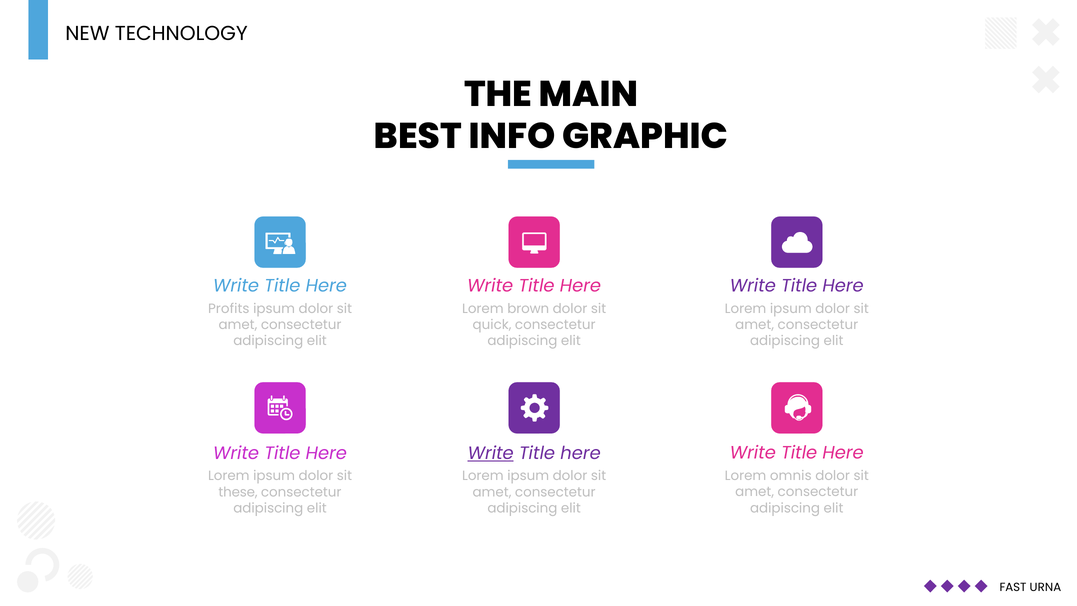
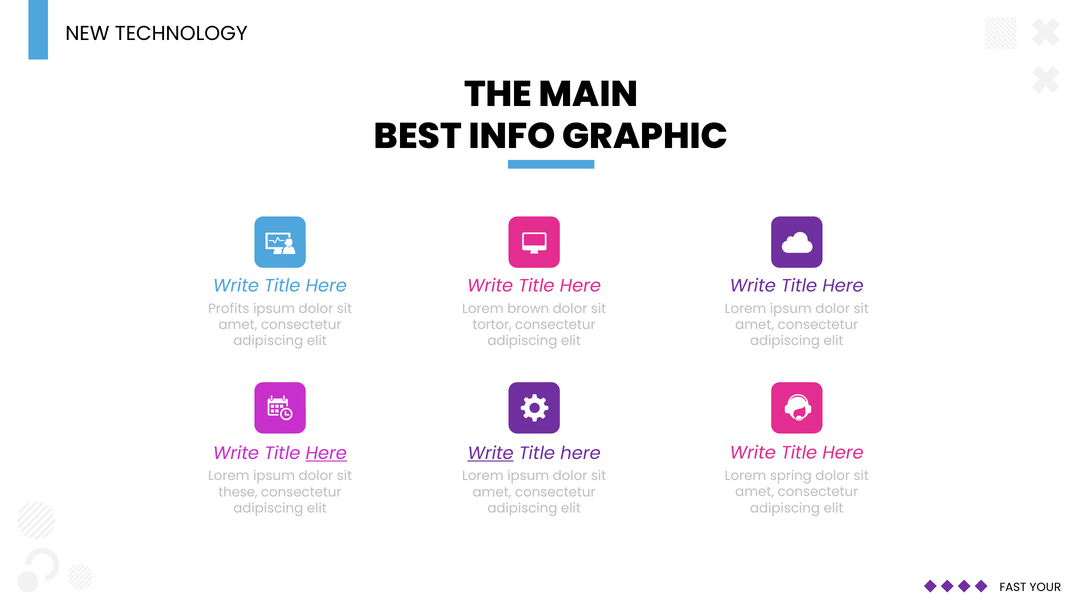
quick: quick -> tortor (492, 325)
Here underline: none -> present (326, 453)
omnis: omnis -> spring (791, 476)
URNA: URNA -> YOUR (1045, 587)
